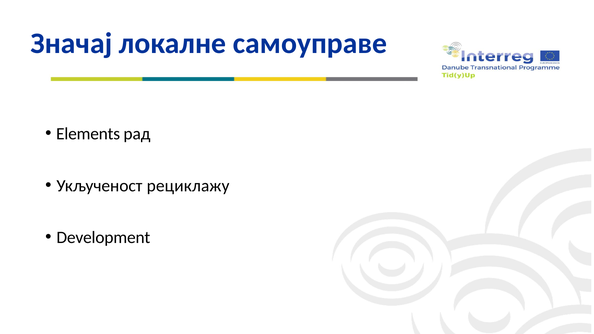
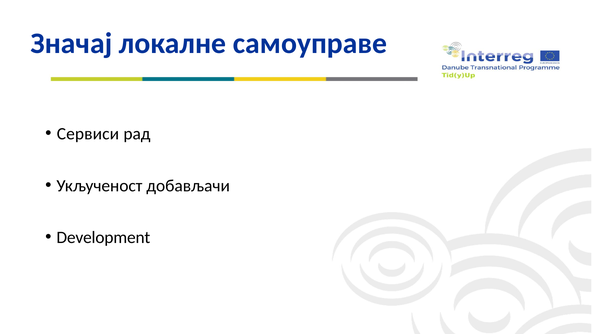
Elements: Elements -> Сервиси (88, 134)
рециклажу: рециклажу -> добављачи (188, 186)
